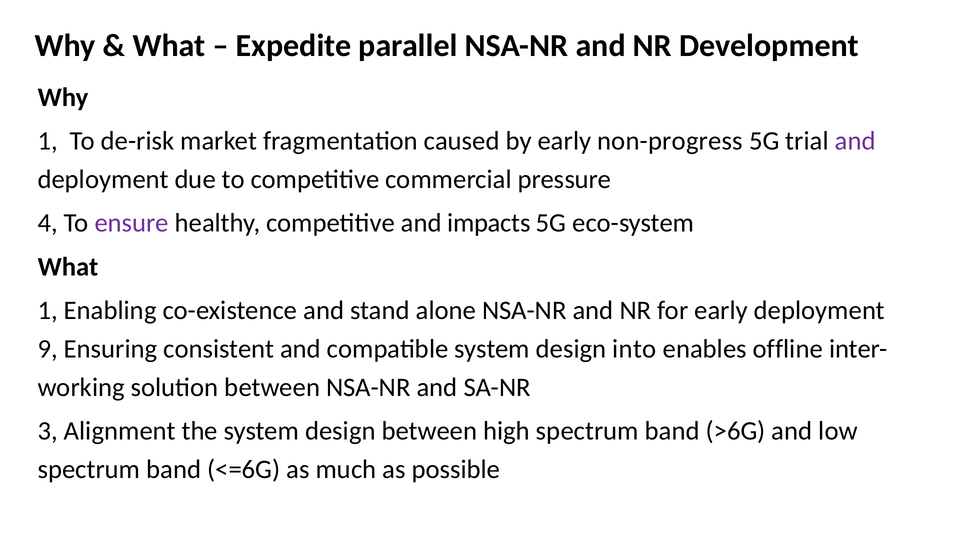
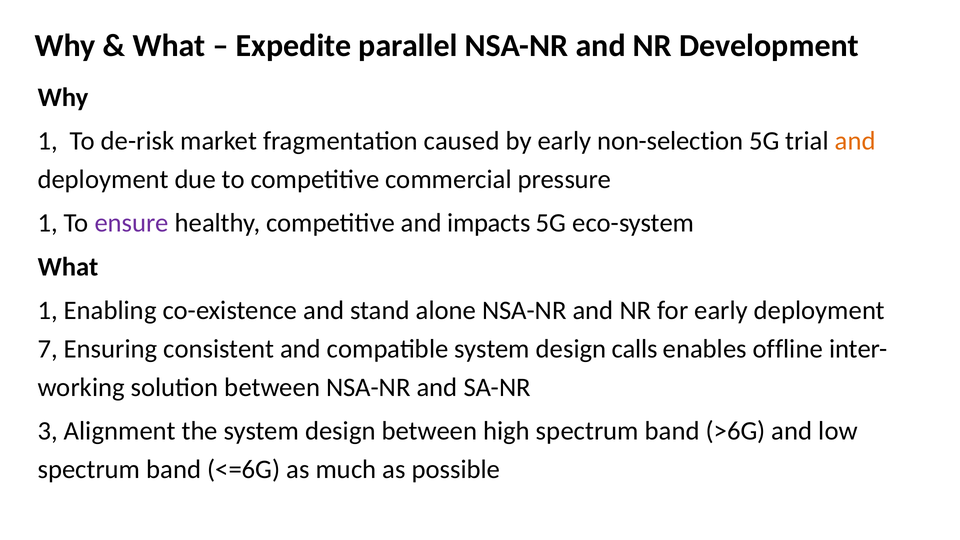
non-progress: non-progress -> non-selection (670, 141)
and colour: purple -> orange (855, 141)
4: 4 -> 1 (48, 223)
9: 9 -> 7 (48, 349)
into: into -> calls (635, 349)
